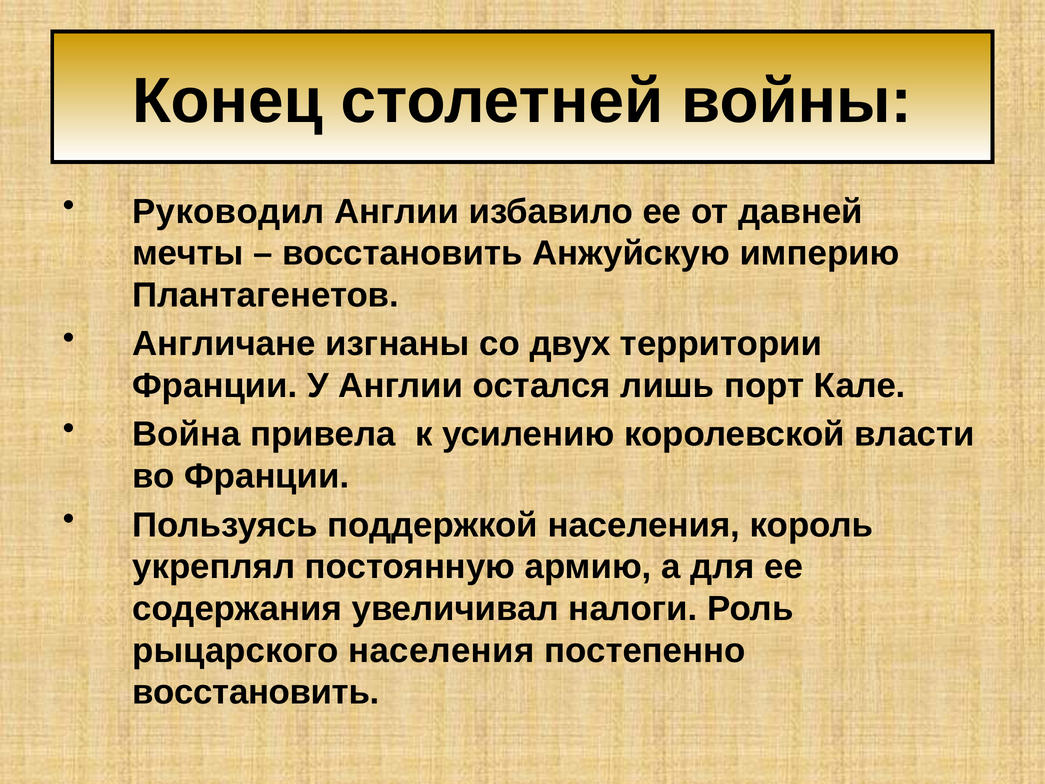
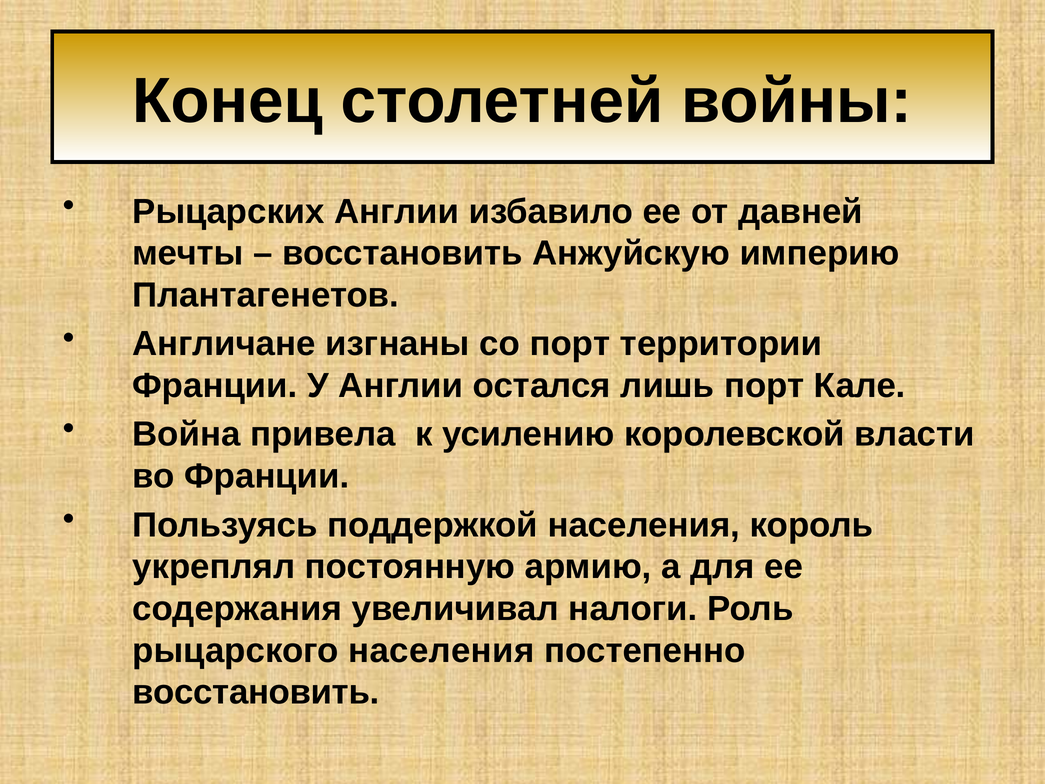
Руководил: Руководил -> Рыцарских (229, 211)
со двух: двух -> порт (570, 344)
